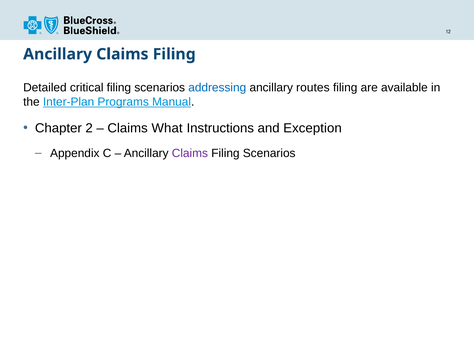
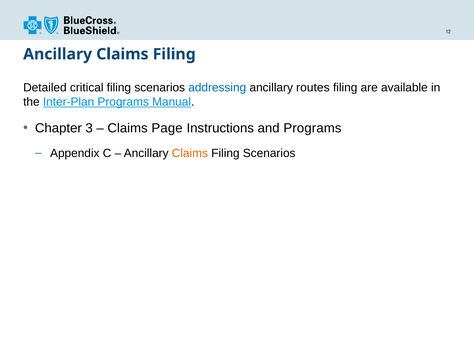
2: 2 -> 3 (89, 128)
What: What -> Page (167, 128)
and Exception: Exception -> Programs (312, 128)
Claims colour: purple -> orange (190, 153)
